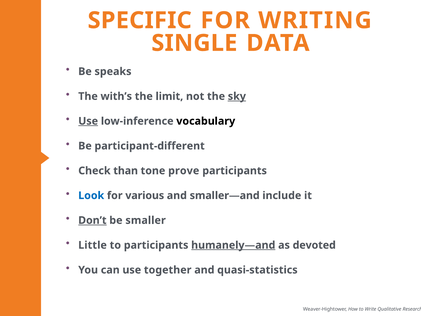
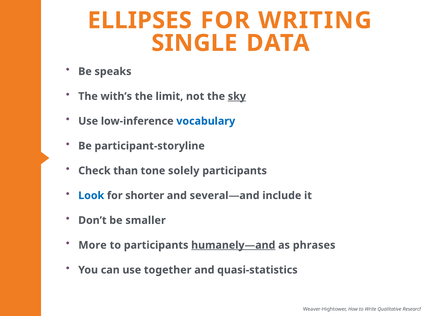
SPECIFIC: SPECIFIC -> ELLIPSES (140, 20)
Use underline: present -> none (88, 121)
vocabulary colour: black -> blue (206, 121)
participant-different: participant-different -> participant-storyline (150, 146)
prove: prove -> solely (184, 171)
various: various -> shorter (145, 195)
smaller—and: smaller—and -> several—and (225, 195)
Don’t underline: present -> none (92, 220)
Little: Little -> More (93, 245)
devoted: devoted -> phrases (314, 245)
